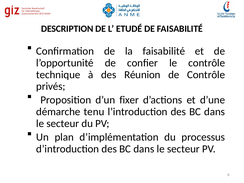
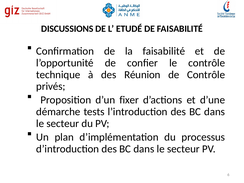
DESCRIPTION: DESCRIPTION -> DISCUSSIONS (67, 29)
tenu: tenu -> tests (94, 112)
